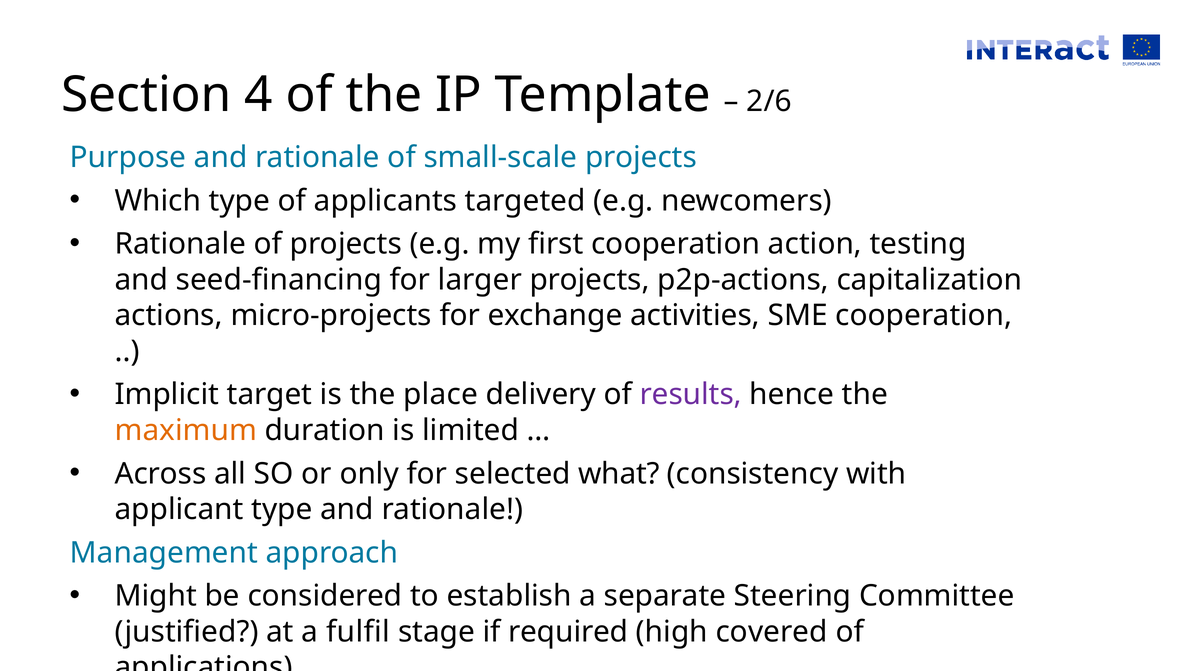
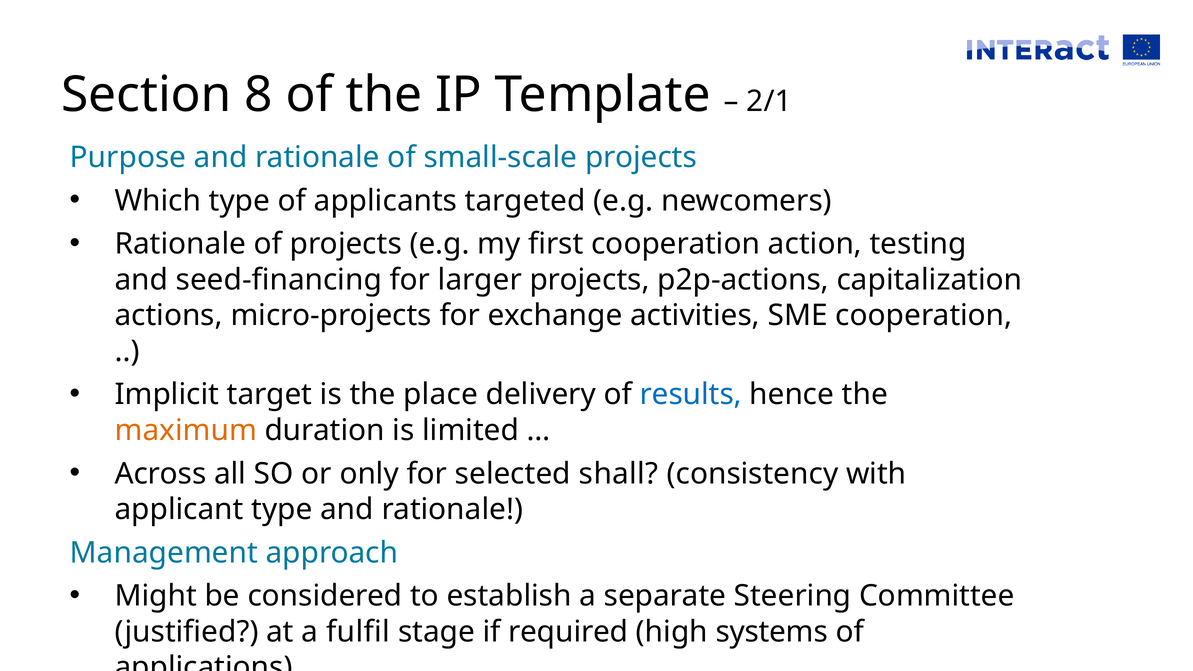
4: 4 -> 8 (259, 95)
2/6: 2/6 -> 2/1 (769, 101)
results colour: purple -> blue (691, 395)
what: what -> shall (619, 474)
covered: covered -> systems (772, 632)
